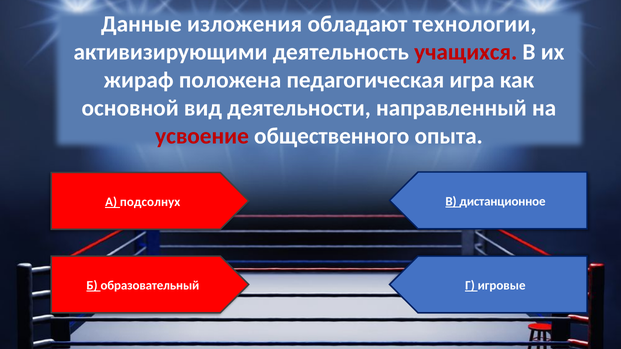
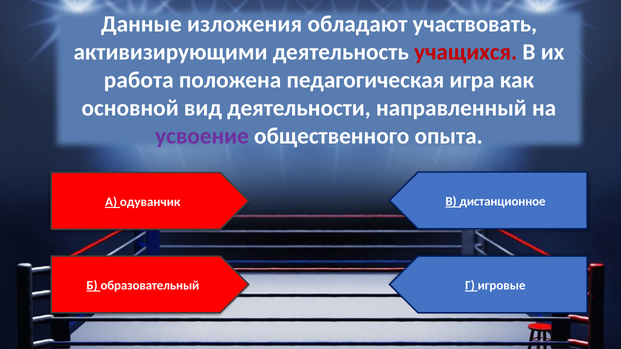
технологии: технологии -> участвовать (475, 24)
жираф: жираф -> работа (139, 80)
усвоение colour: red -> purple (202, 136)
подсолнух: подсолнух -> одуванчик (150, 202)
